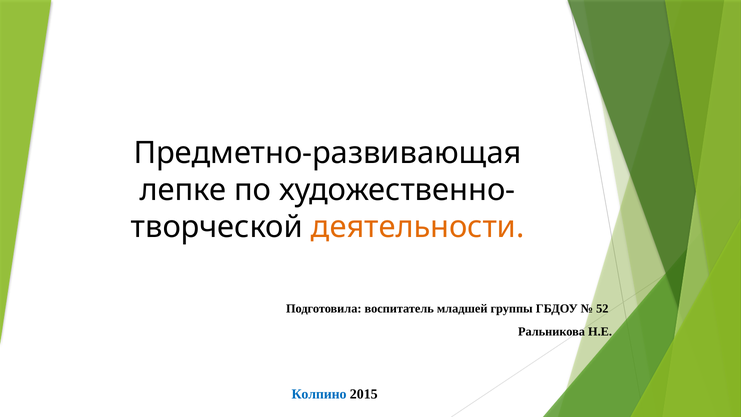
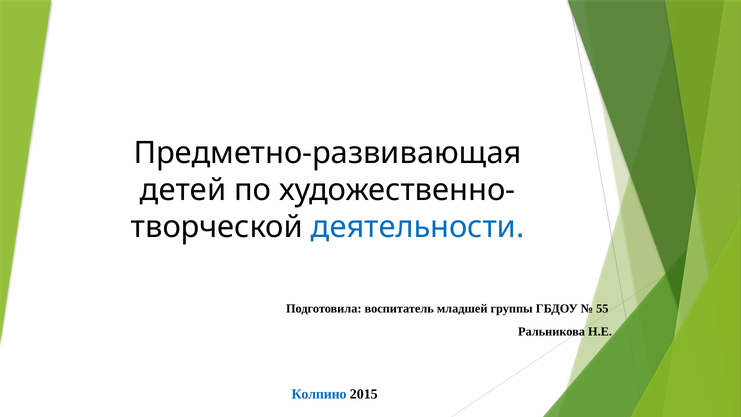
лепке: лепке -> детей (183, 190)
деятельности colour: orange -> blue (418, 227)
52: 52 -> 55 (602, 309)
